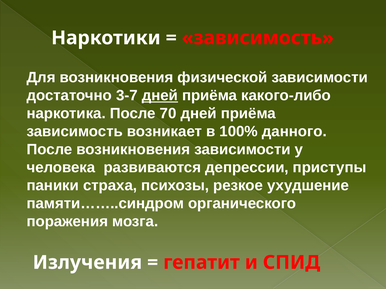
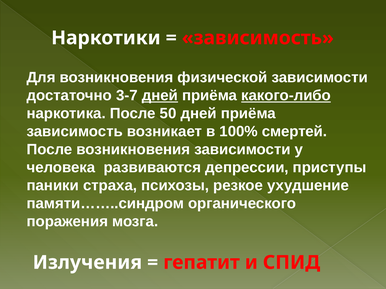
какого-либо underline: none -> present (286, 96)
70: 70 -> 50 (168, 114)
данного: данного -> смертей (294, 132)
